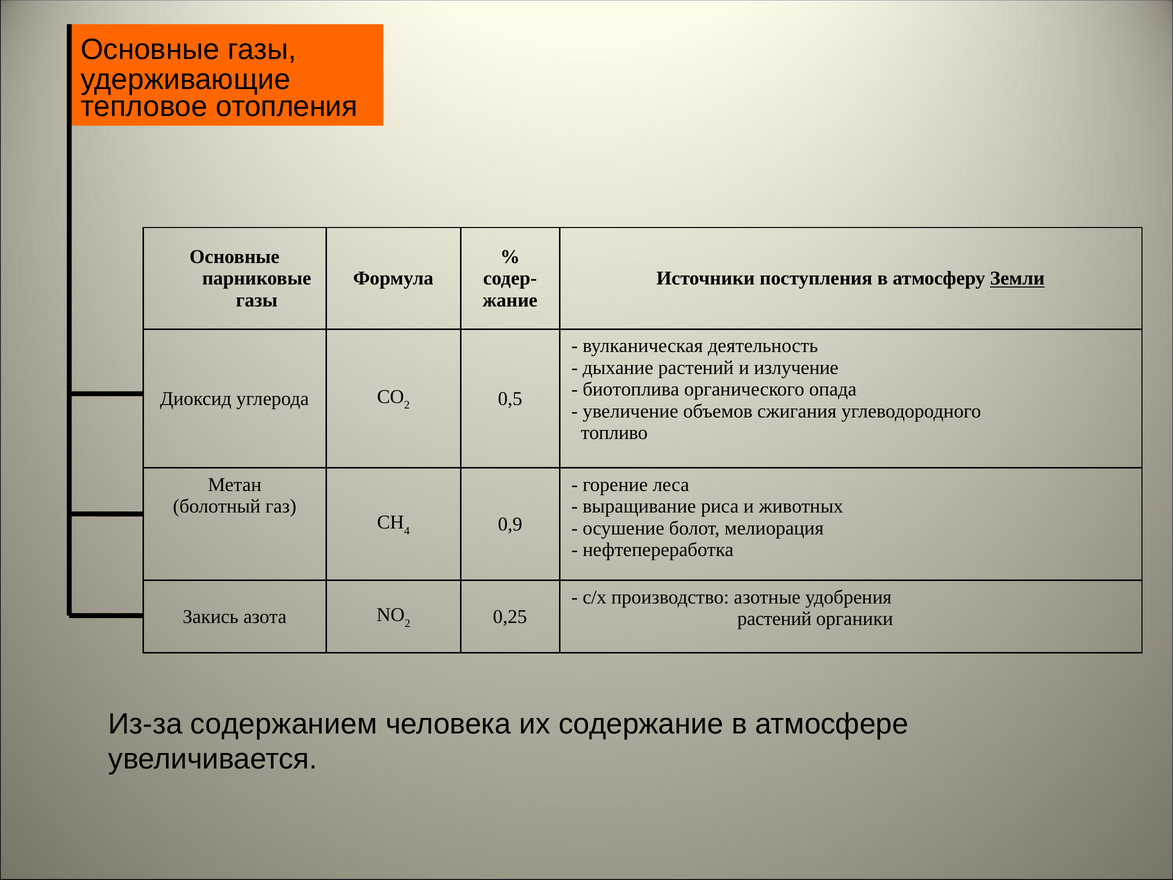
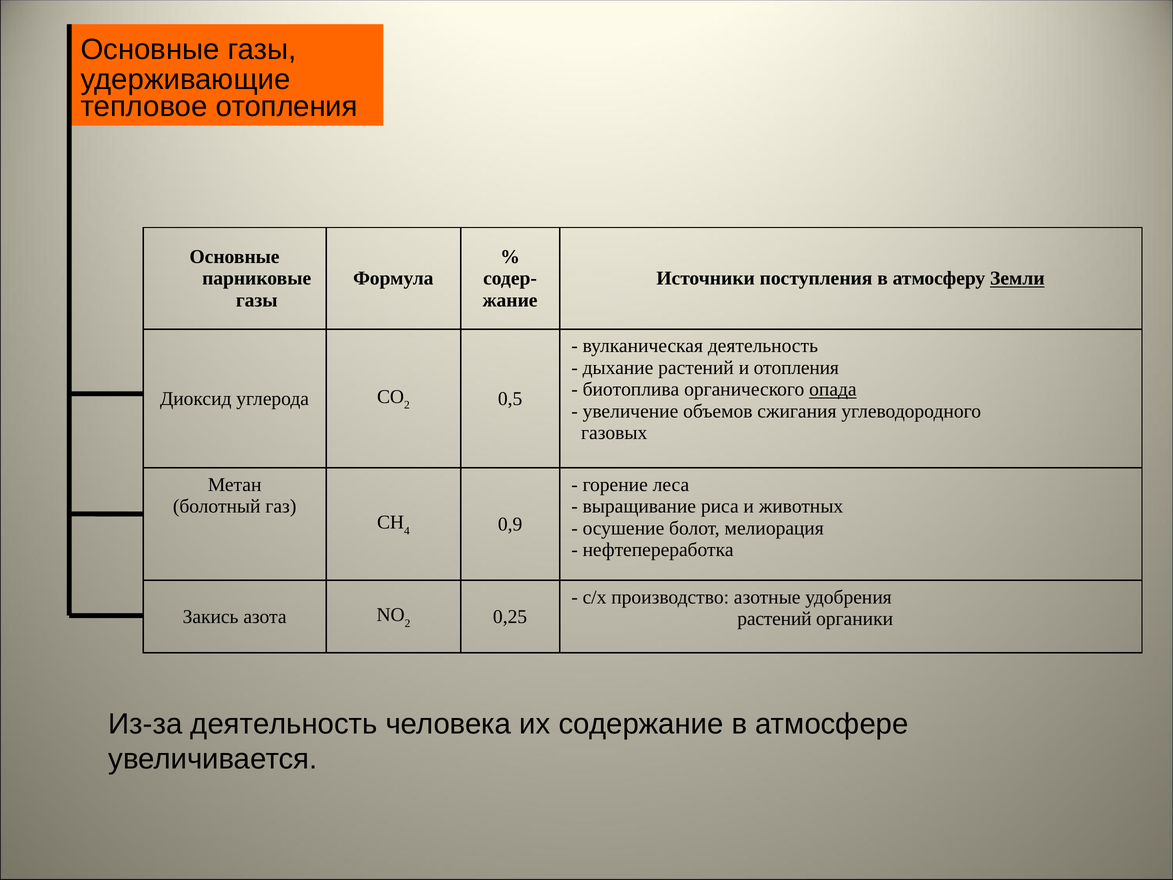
и излучение: излучение -> отопления (796, 368)
опада underline: none -> present (833, 389)
топливо: топливо -> газовых (614, 433)
Из-за содержанием: содержанием -> деятельность (284, 724)
